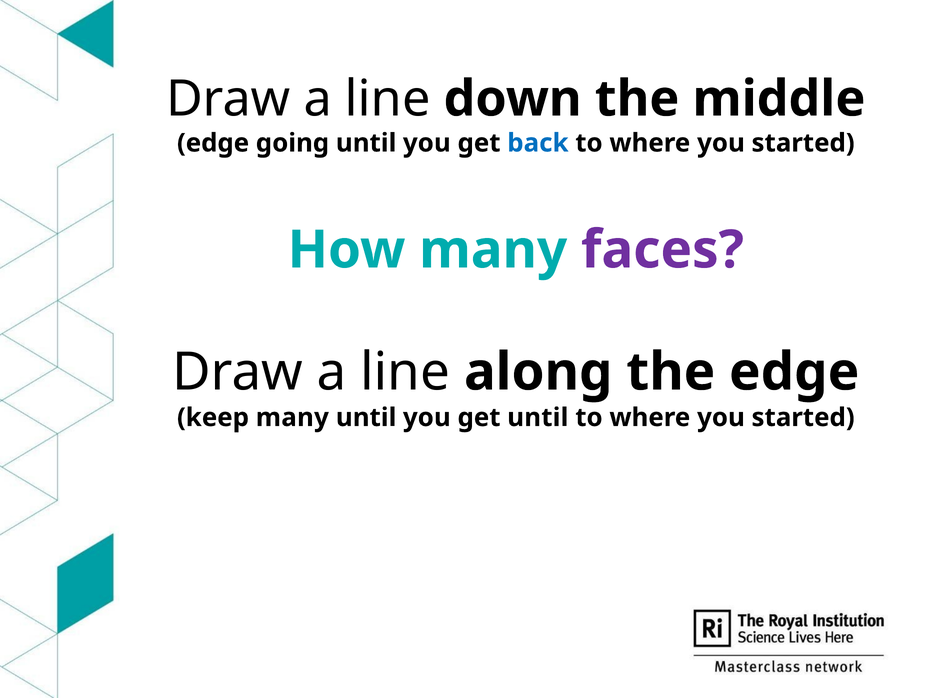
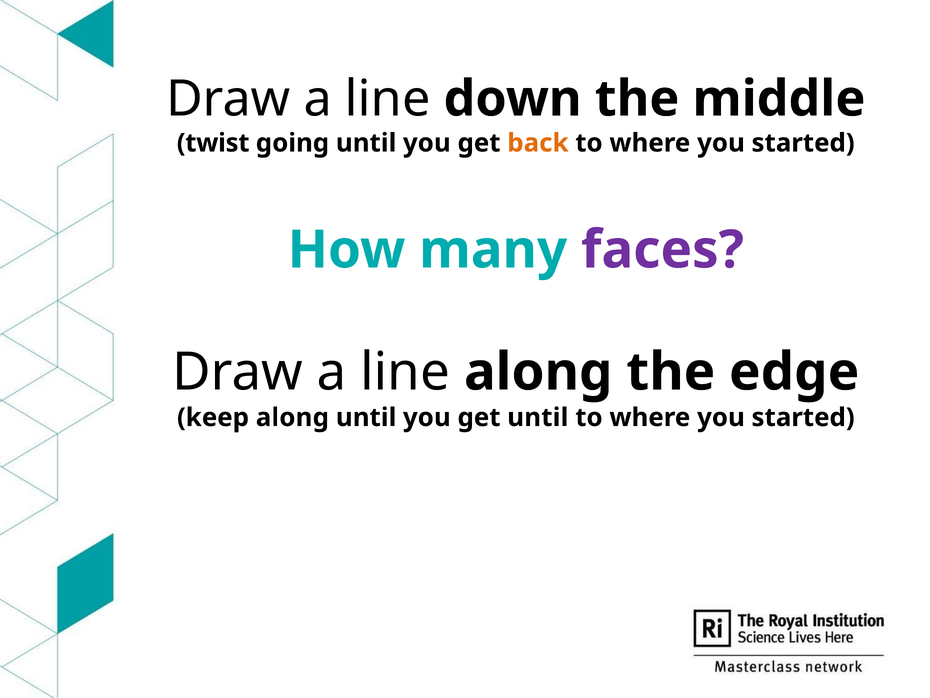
edge: edge -> twist (213, 143)
back colour: blue -> orange (538, 143)
keep many: many -> along (292, 417)
